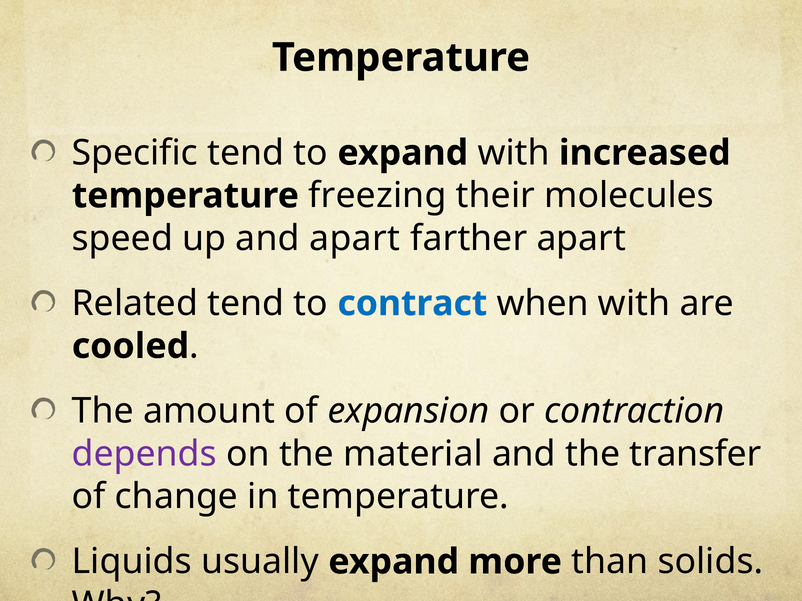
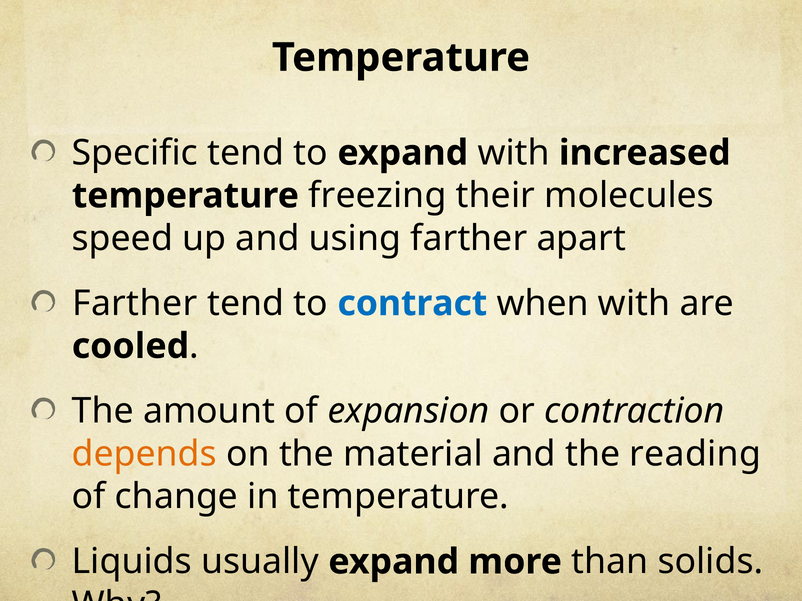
and apart: apart -> using (355, 239)
Related: Related -> Farther (135, 304)
depends colour: purple -> orange (144, 454)
transfer: transfer -> reading (695, 454)
